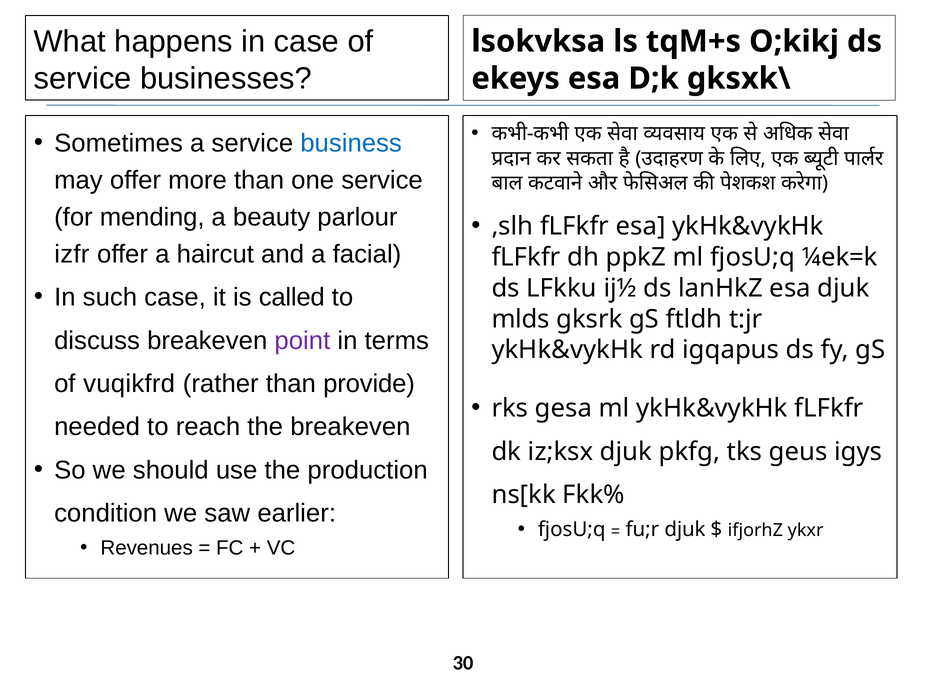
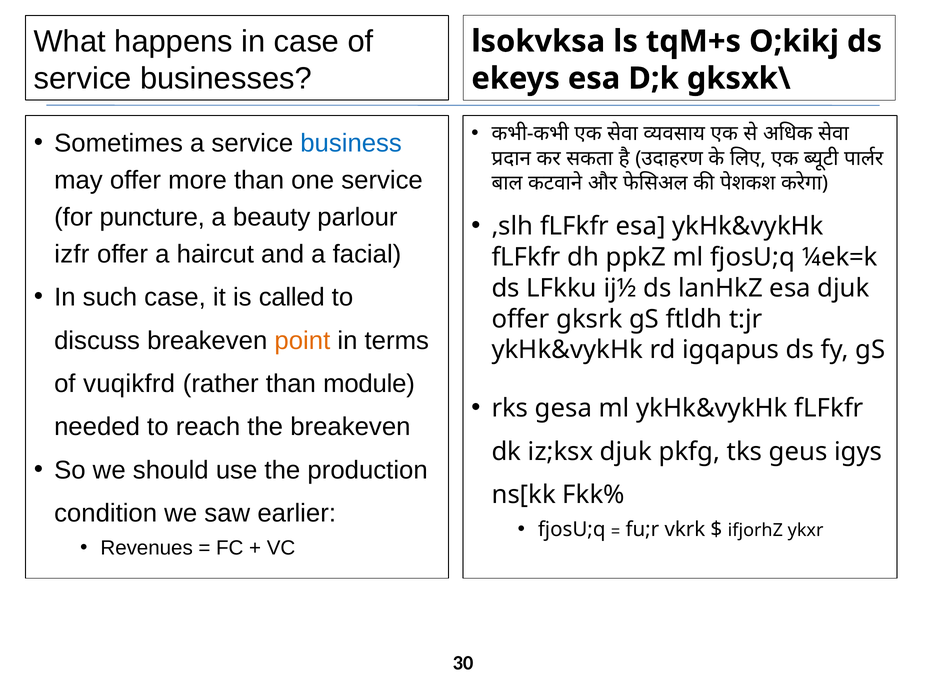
mending: mending -> puncture (152, 217)
mlds: mlds -> offer (521, 319)
point colour: purple -> orange (302, 341)
provide: provide -> module (369, 384)
fu;r djuk: djuk -> vkrk (685, 530)
